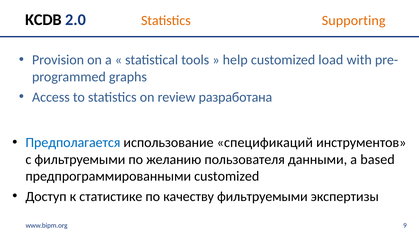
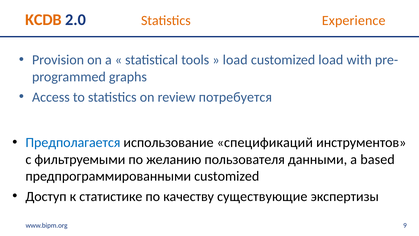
KCDB colour: black -> orange (43, 20)
Supporting: Supporting -> Experience (354, 21)
help: help -> load (235, 60)
разработана: разработана -> потребуется (235, 97)
качеству фильтруемыми: фильтруемыми -> существующие (262, 196)
